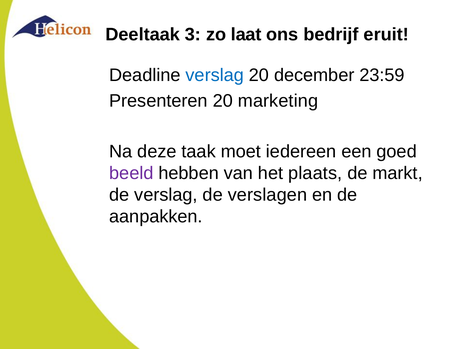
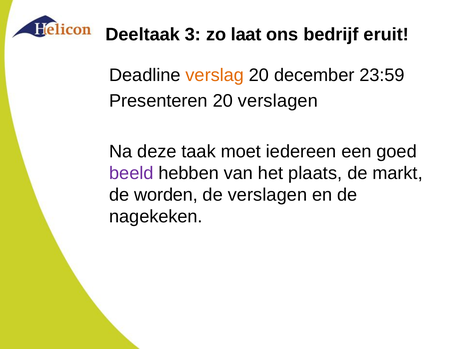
verslag colour: blue -> orange (215, 75)
20 marketing: marketing -> verslagen (278, 101)
de verslag: verslag -> worden (166, 195)
aanpakken: aanpakken -> nagekeken (156, 217)
